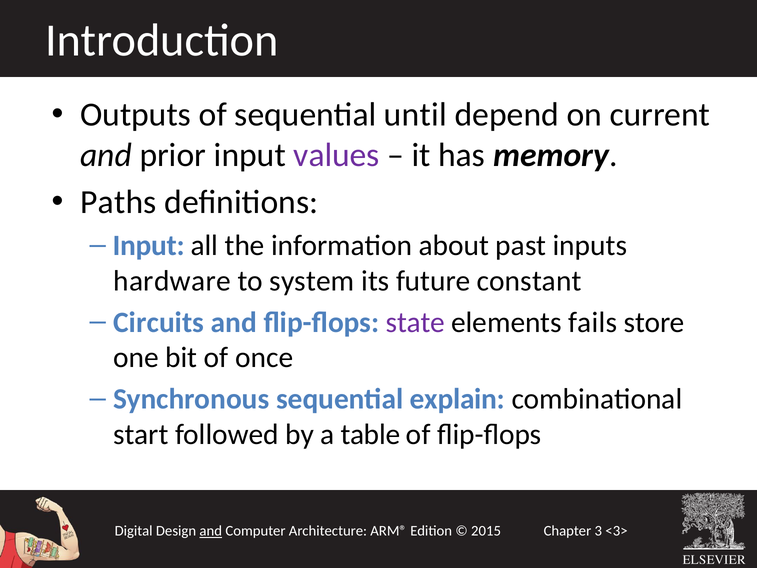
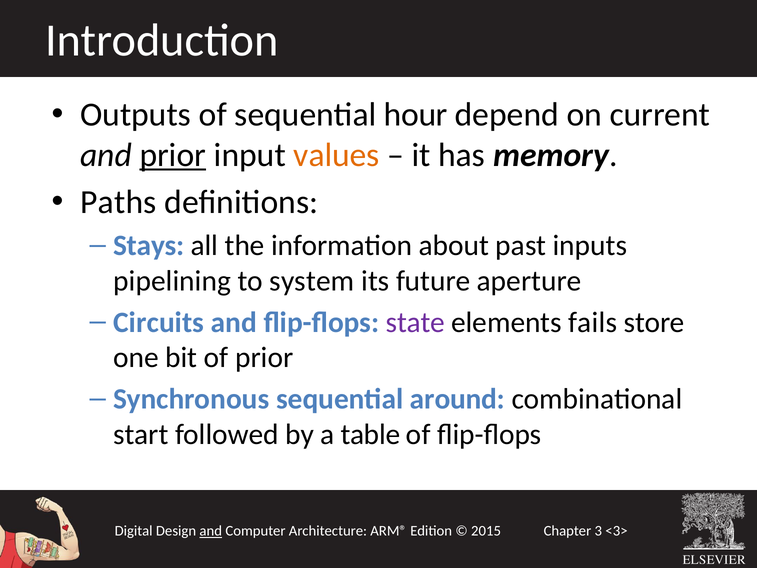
until: until -> hour (416, 115)
prior underline: none -> present (173, 155)
values colour: purple -> orange (337, 155)
Input: Input -> Stays (149, 246)
hardware: hardware -> pipelining (172, 281)
constant: constant -> aperture (529, 281)
of once: once -> prior (264, 358)
explain: explain -> around (457, 399)
